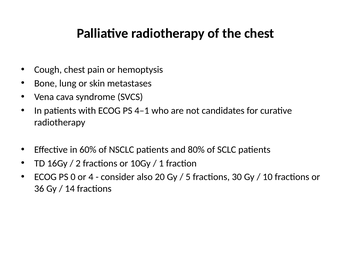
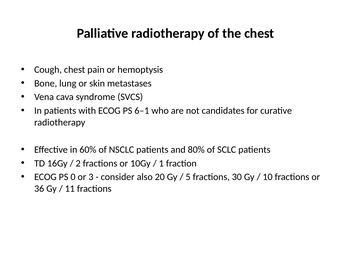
4–1: 4–1 -> 6–1 (142, 111)
4: 4 -> 3 (91, 177)
14: 14 -> 11 (70, 189)
